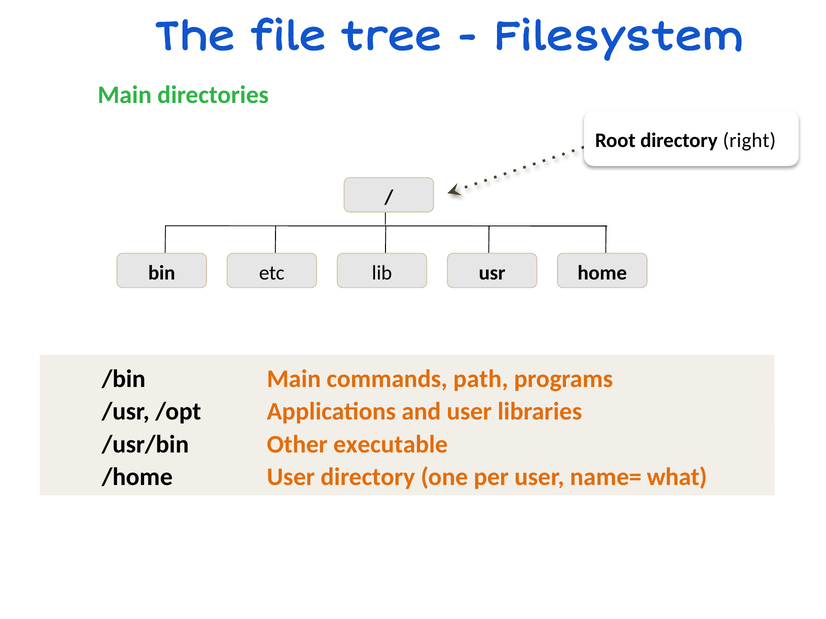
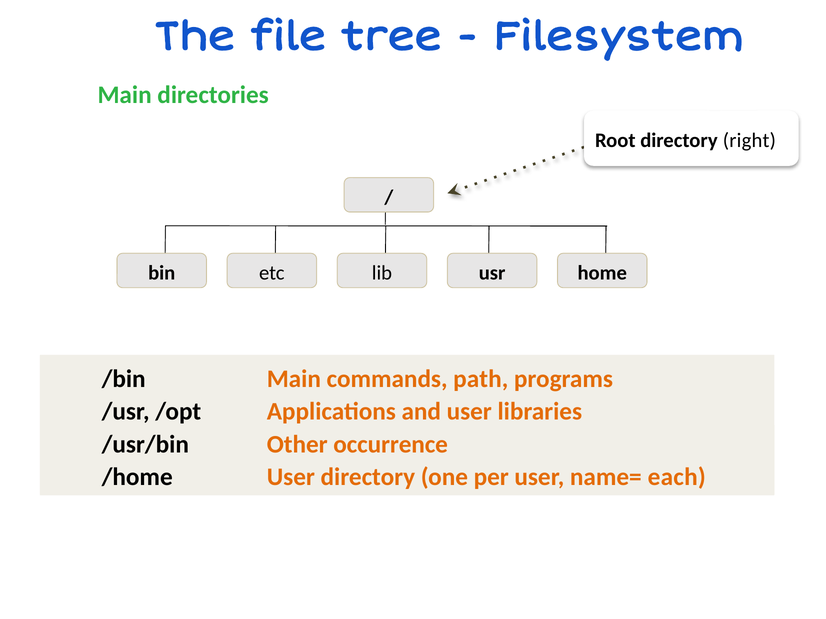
executable: executable -> occurrence (391, 445)
what: what -> each (677, 477)
